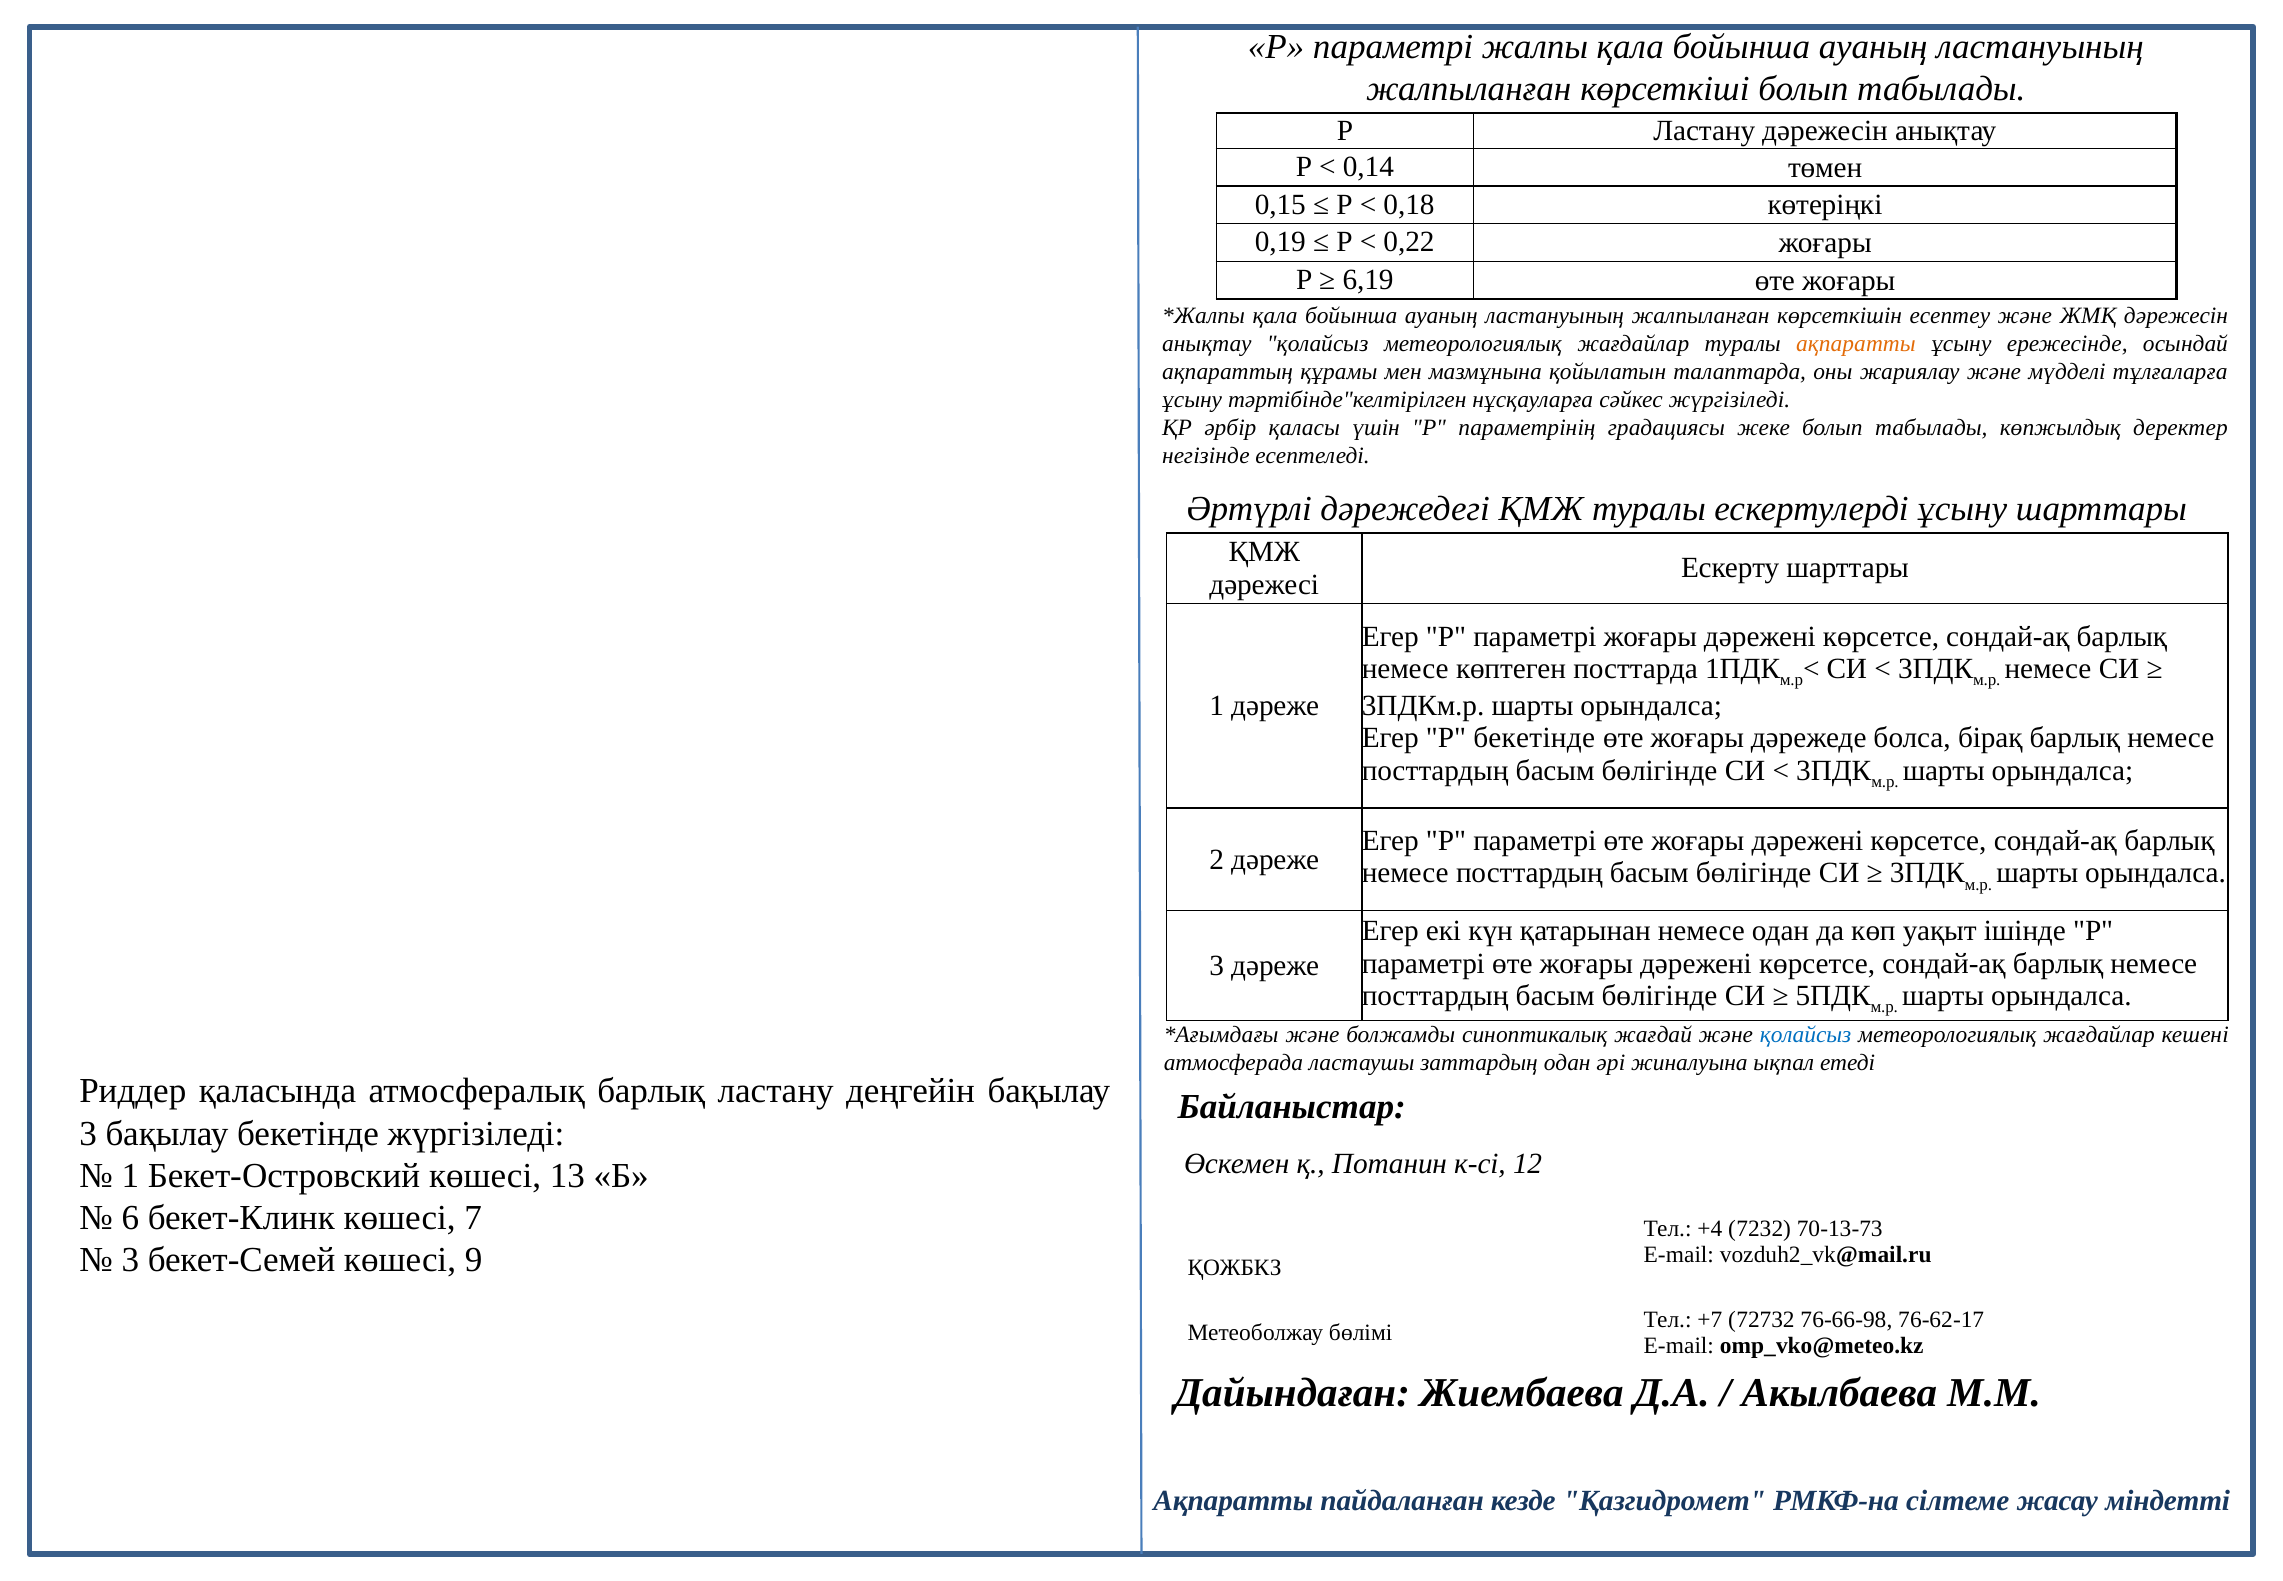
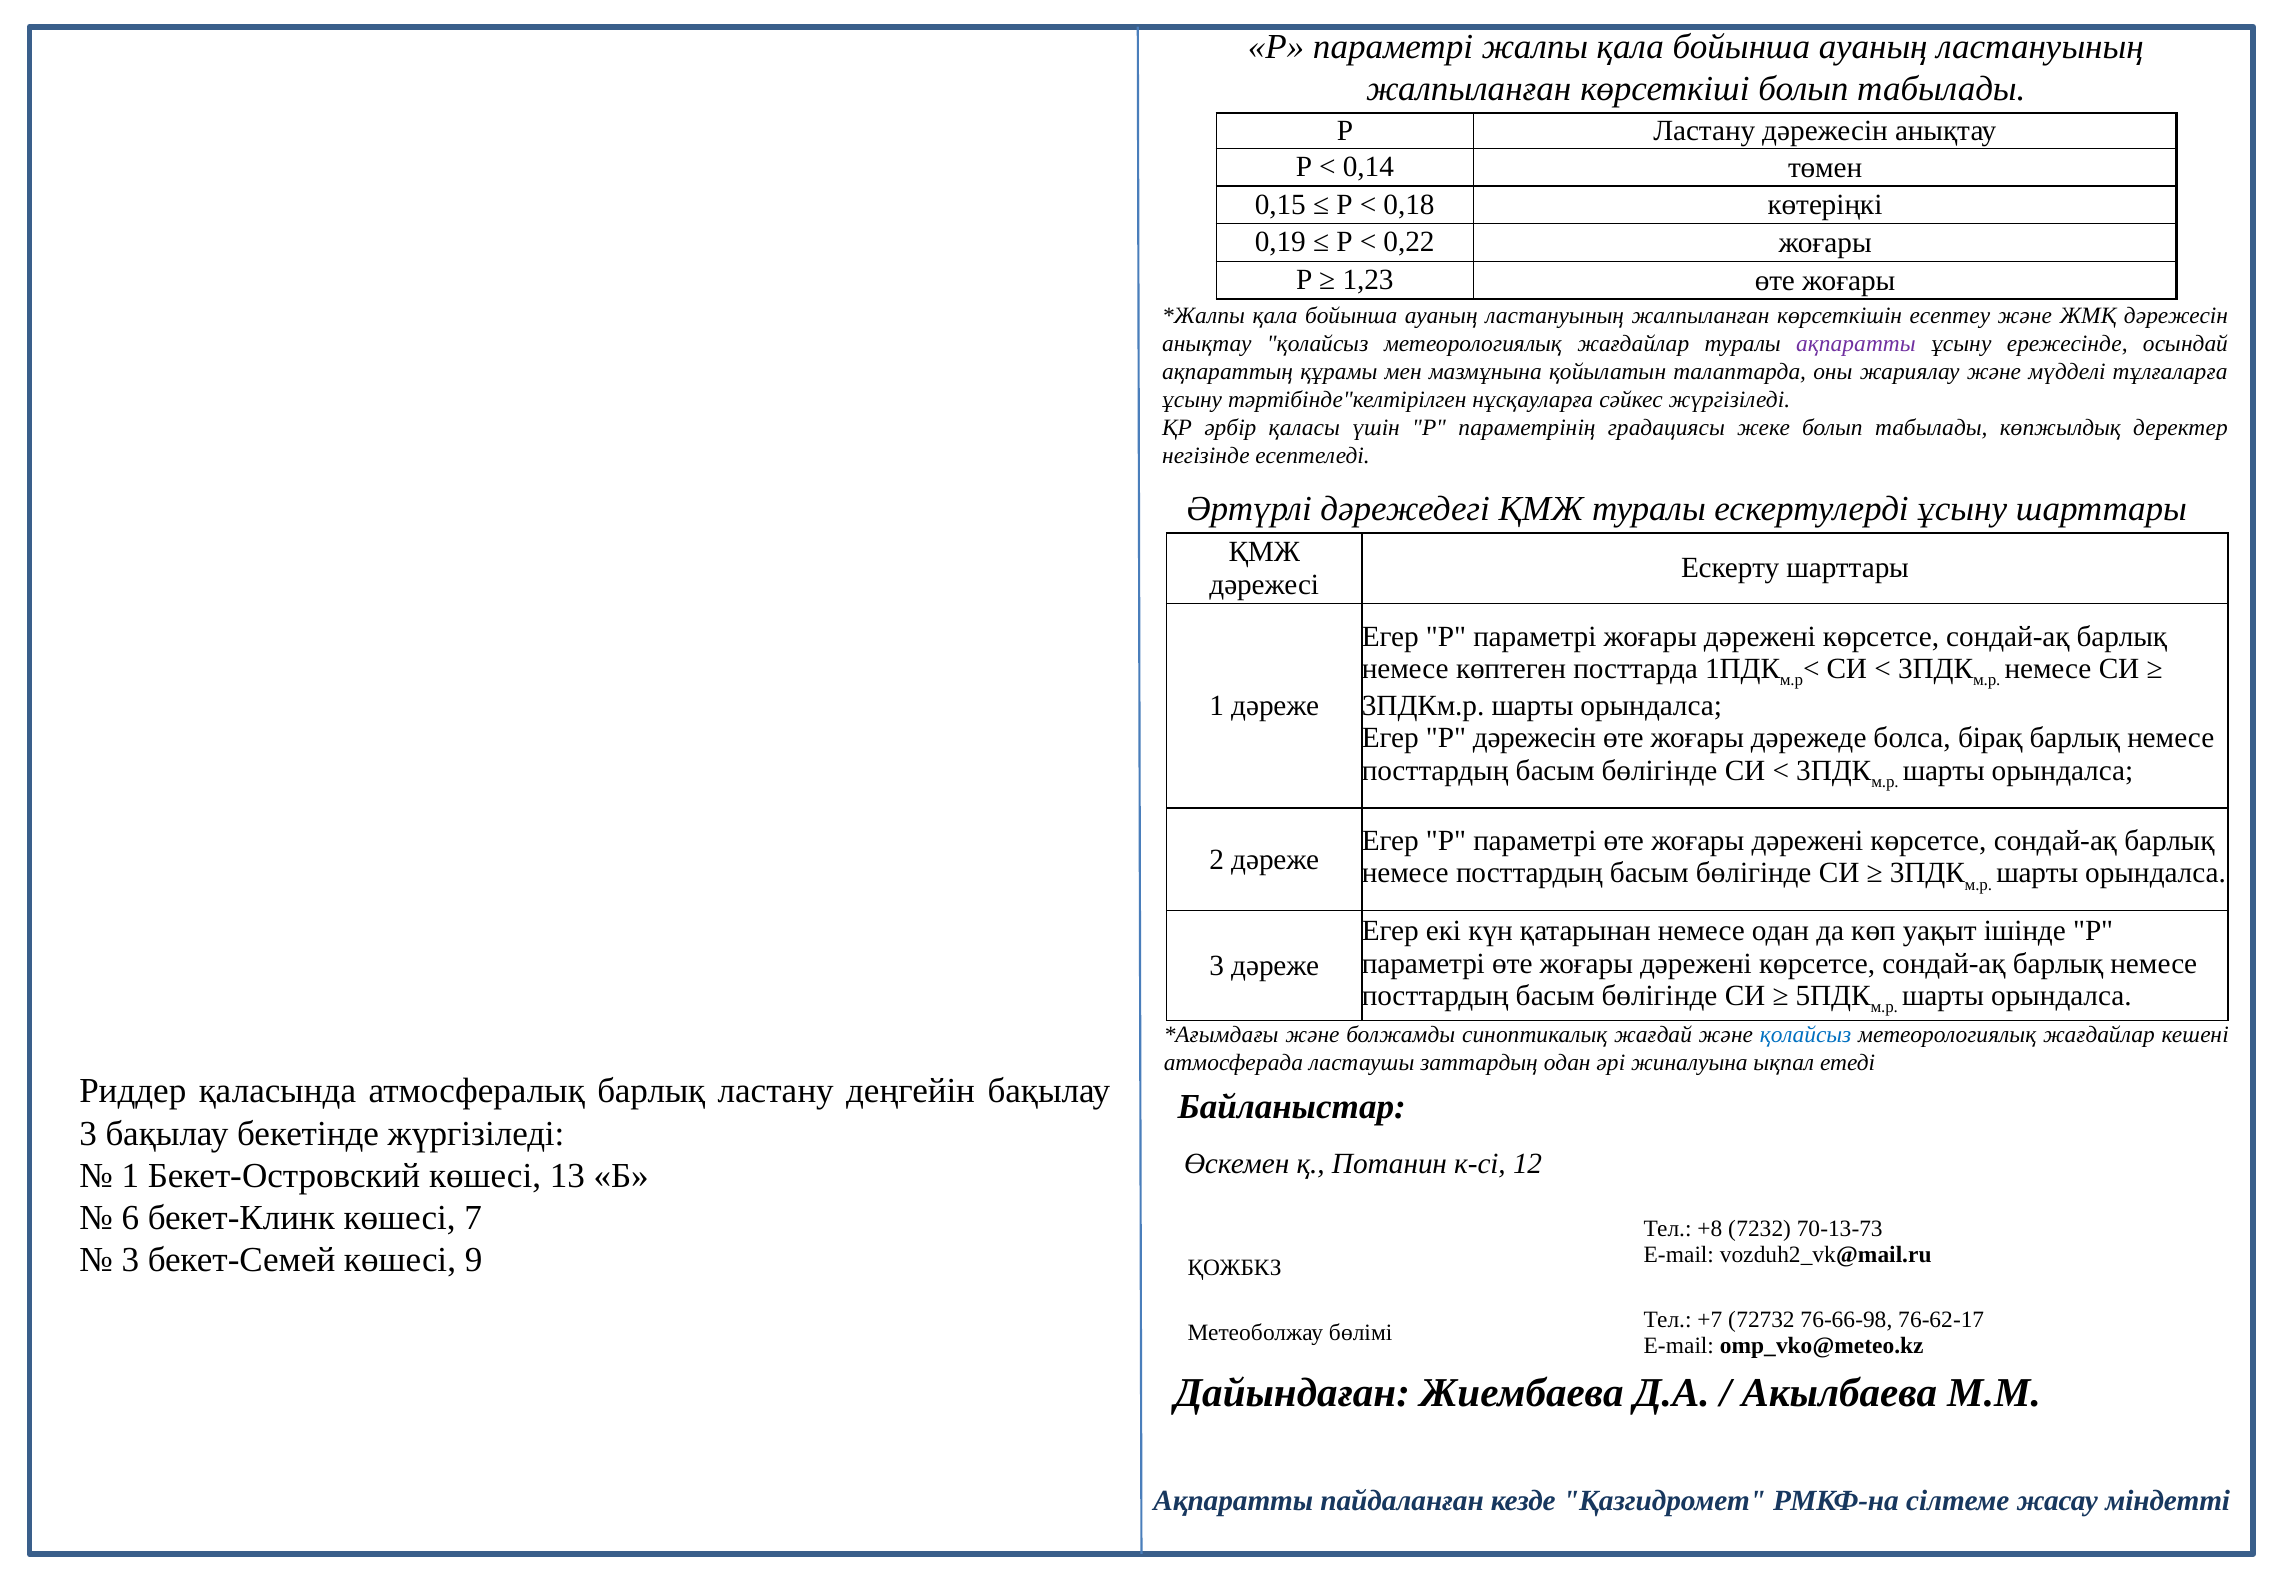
6,19: 6,19 -> 1,23 (1368, 280)
ақпаратты colour: orange -> purple (1856, 343)
P бекетінде: бекетінде -> дәрежесін (1534, 738)
+4: +4 -> +8 (1710, 1229)
